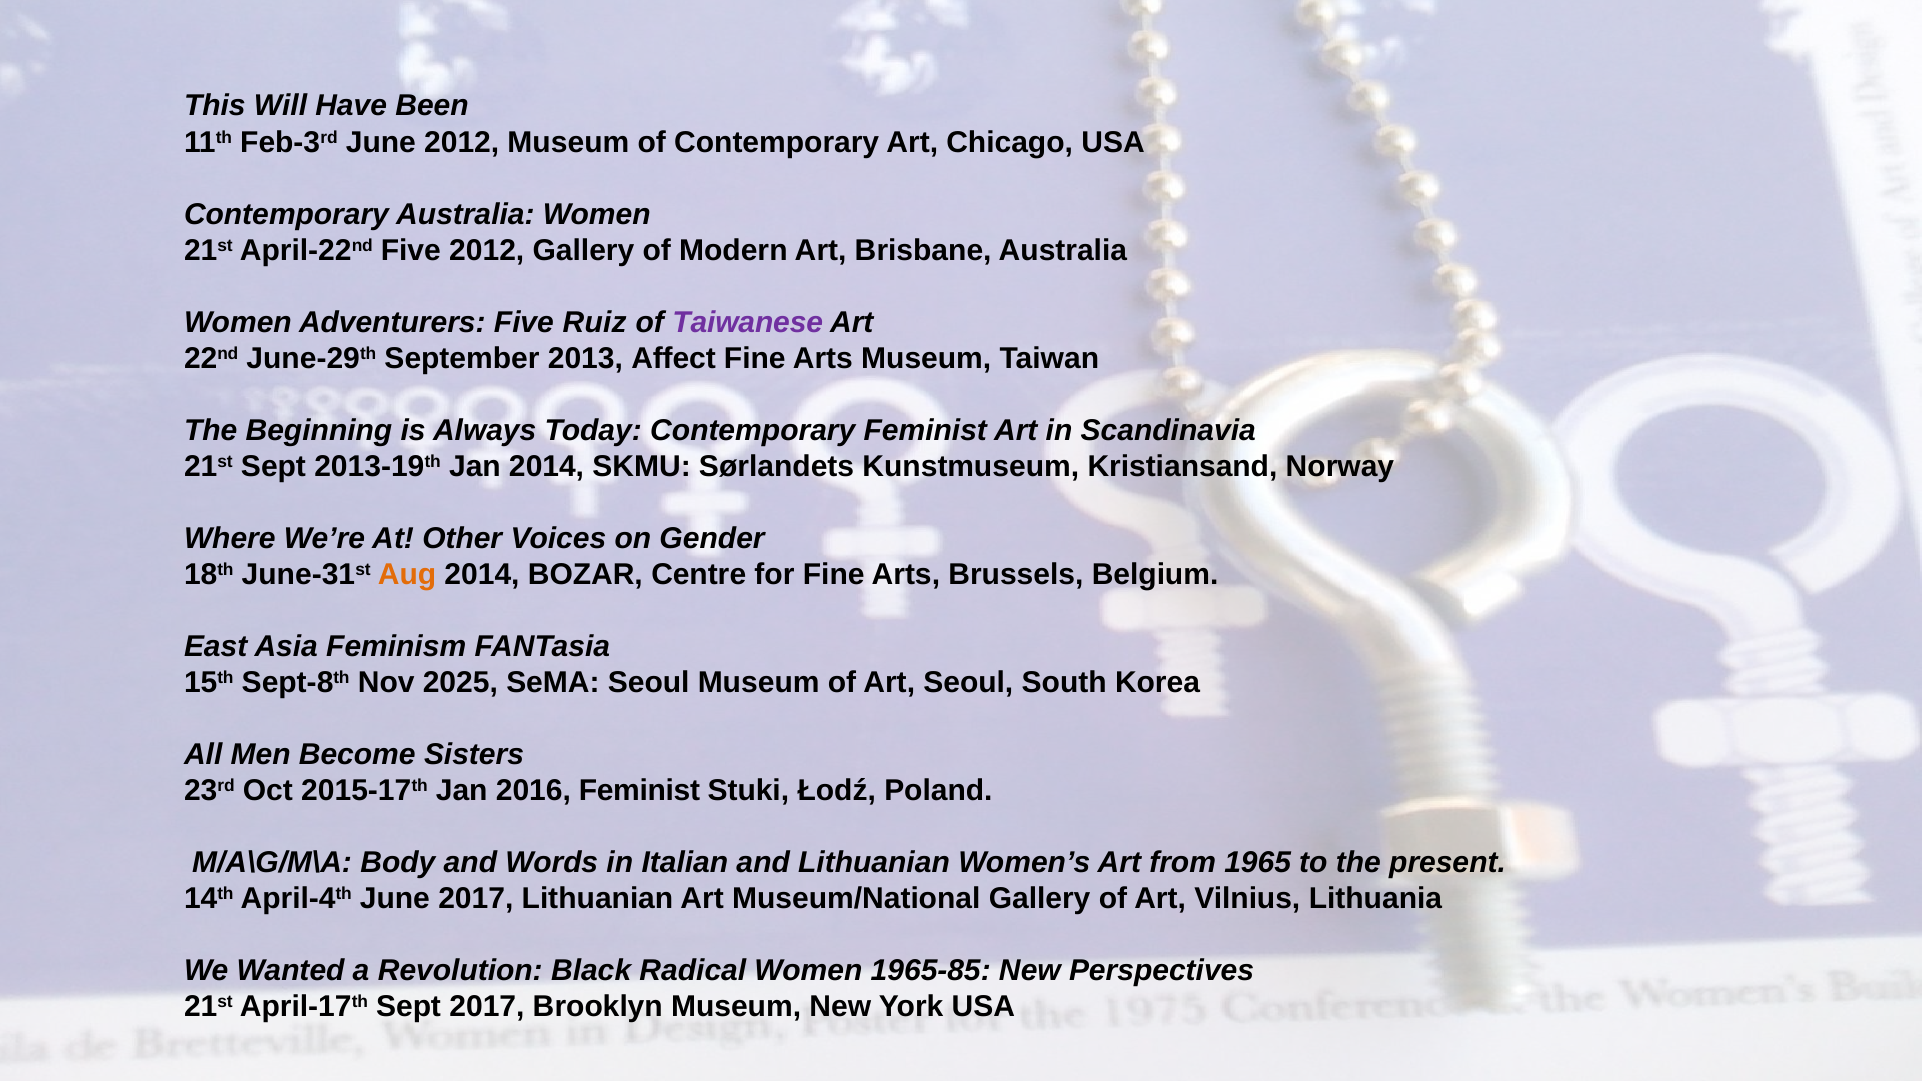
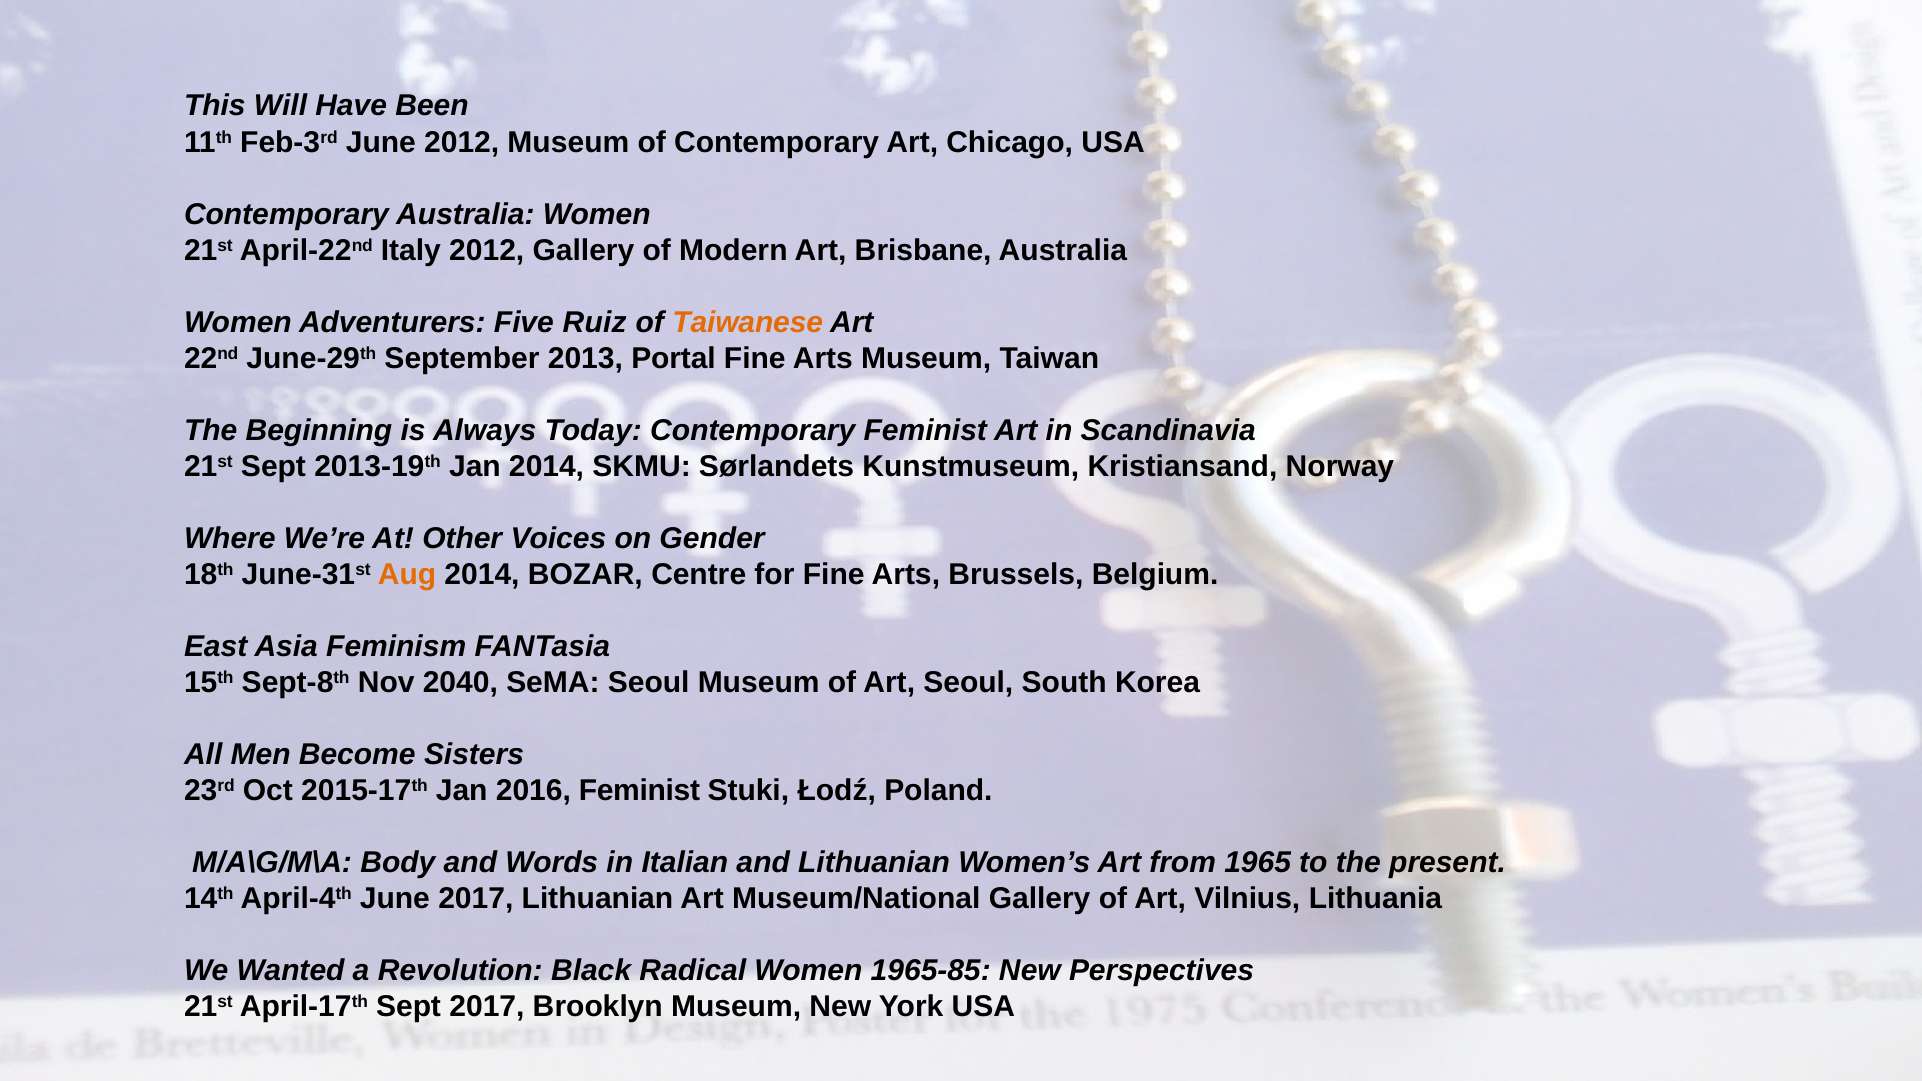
April-22nd Five: Five -> Italy (411, 250)
Taiwanese colour: purple -> orange (748, 322)
Affect: Affect -> Portal (674, 358)
2025: 2025 -> 2040 (460, 683)
